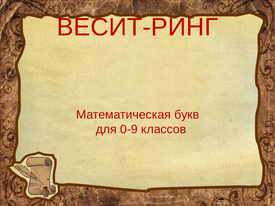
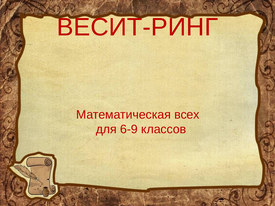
букв: букв -> всех (187, 115)
0-9: 0-9 -> 6-9 (129, 129)
